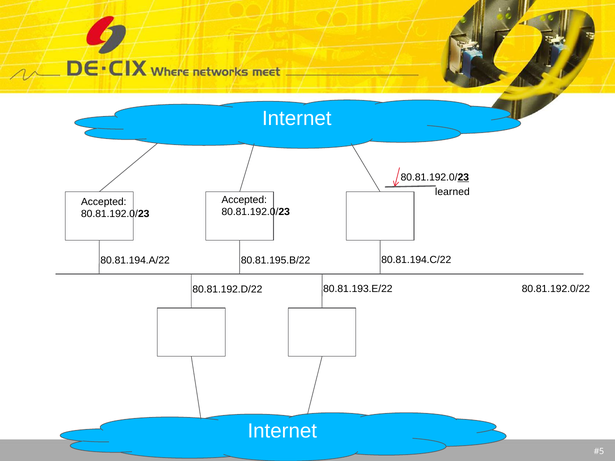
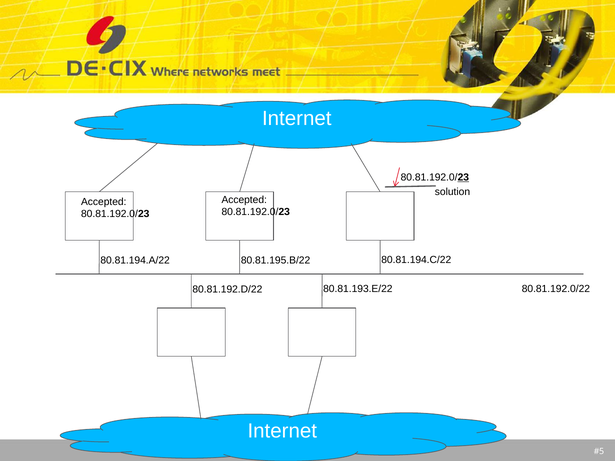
learned: learned -> solution (452, 192)
